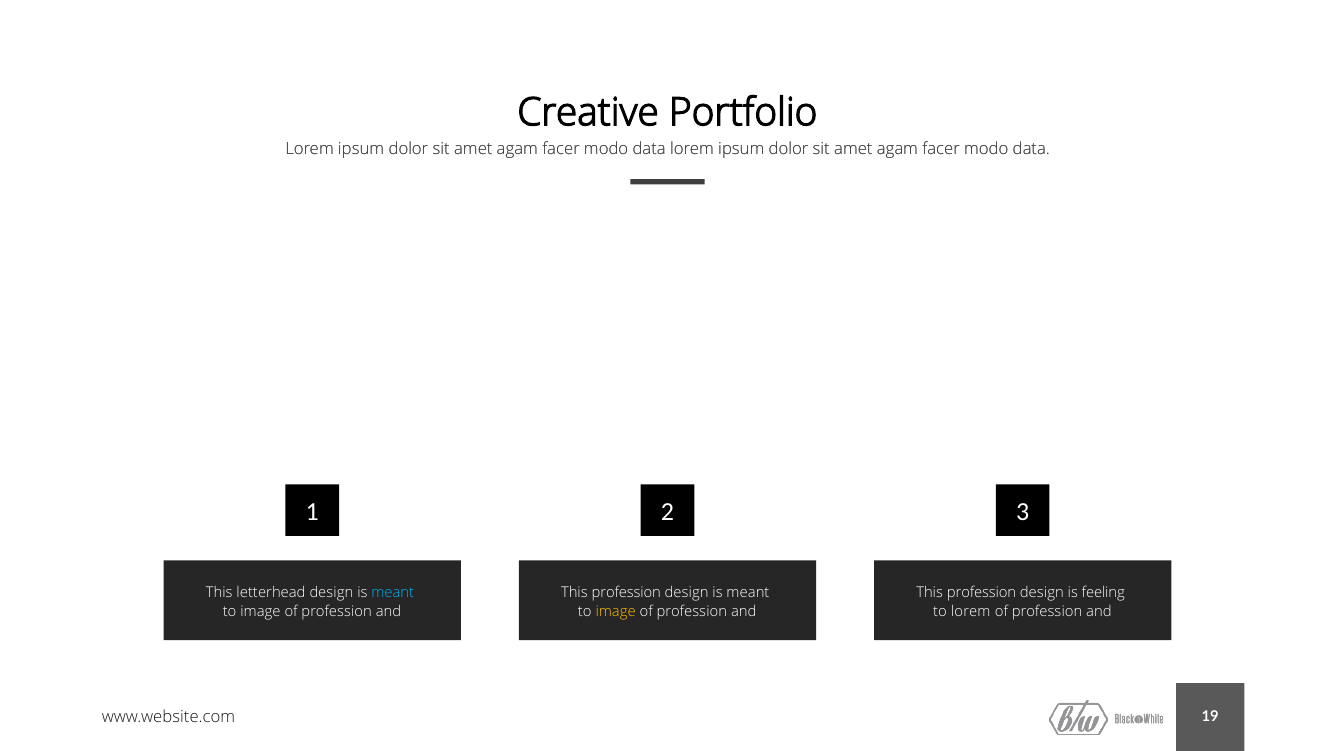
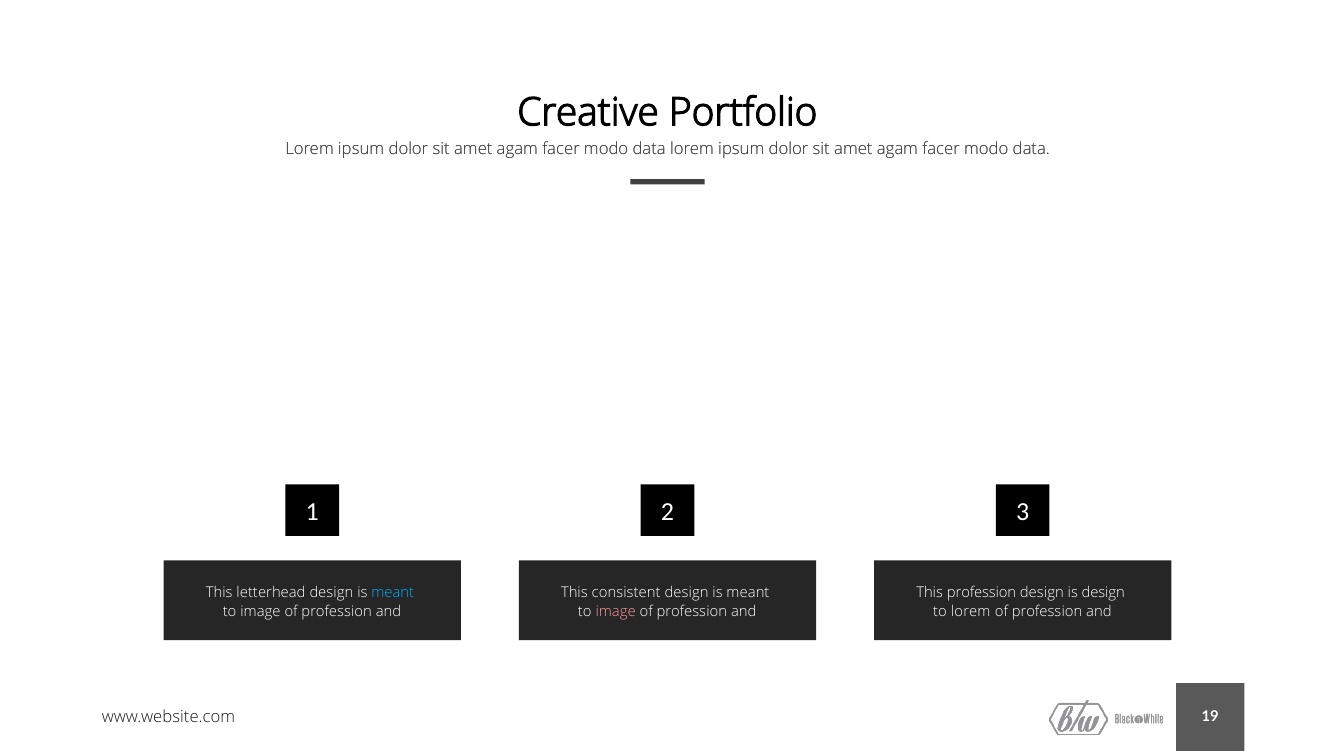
profession: profession -> consistent (626, 592)
is feeling: feeling -> design (1103, 592)
image colour: yellow -> pink (616, 612)
